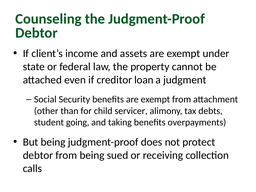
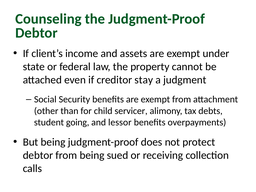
loan: loan -> stay (144, 80)
taking: taking -> lessor (120, 122)
